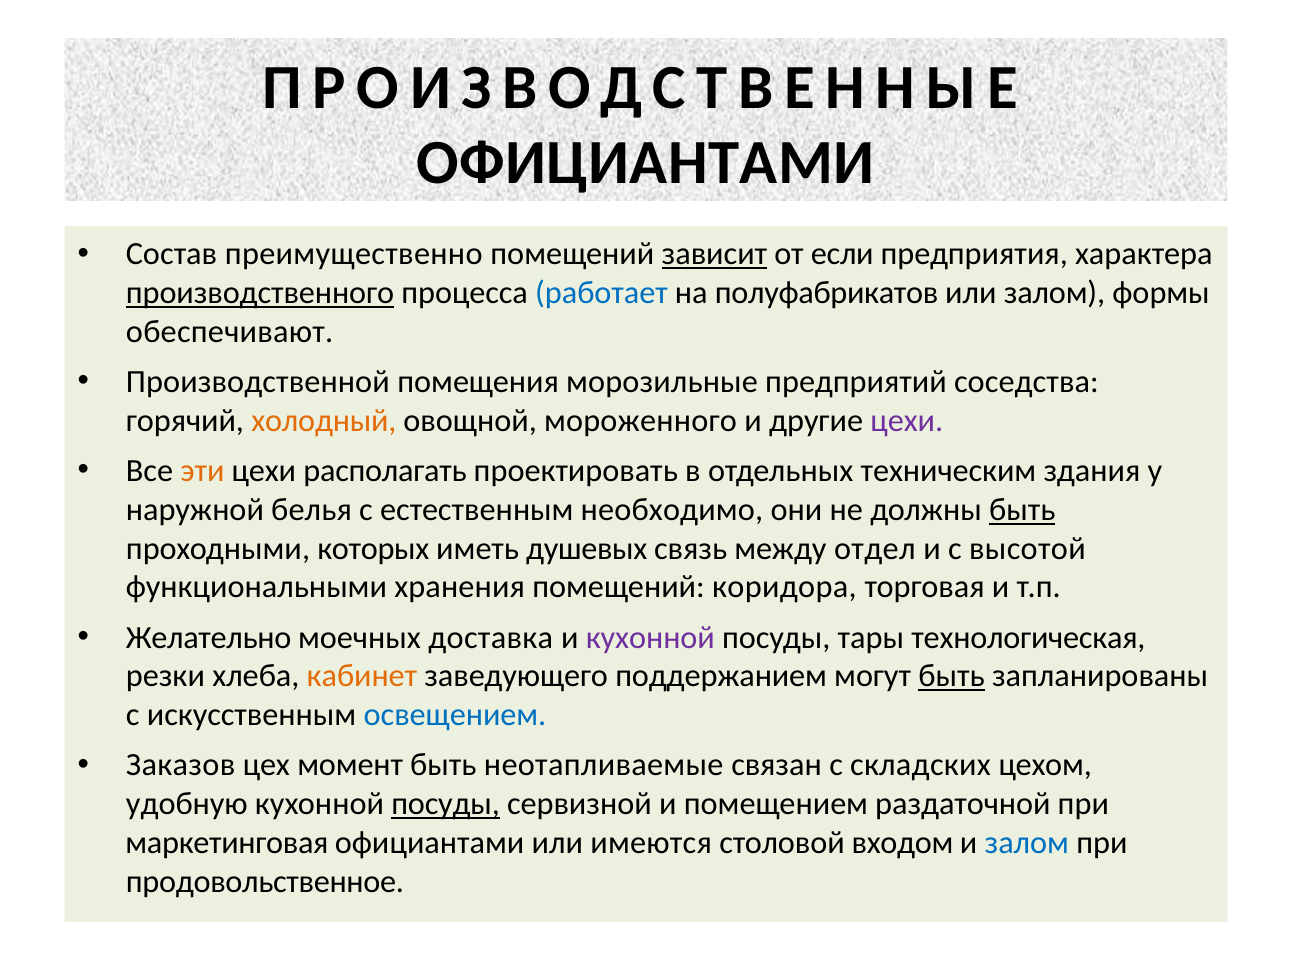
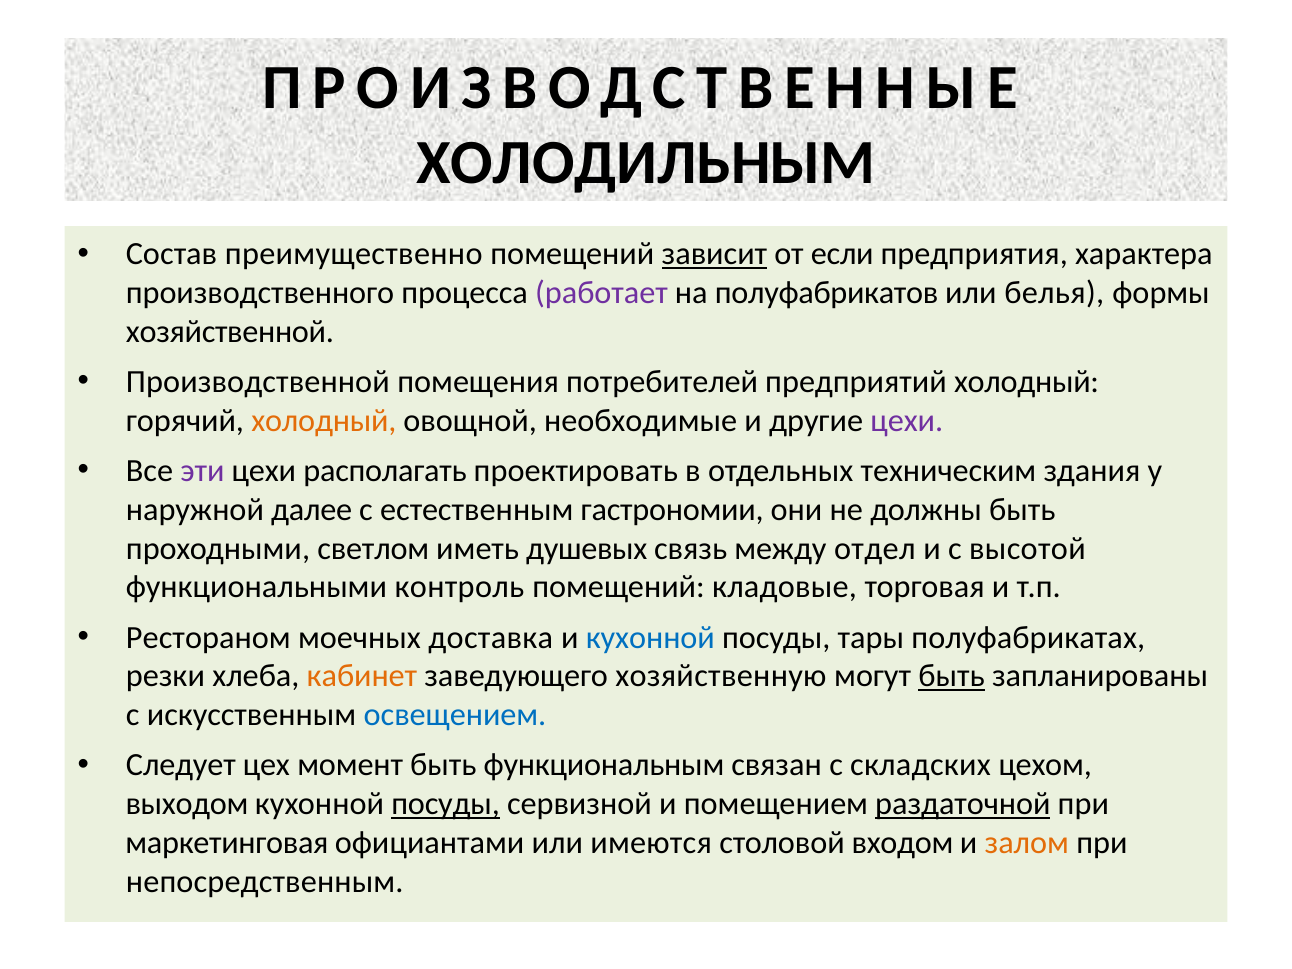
ОФИЦИАНТАМИ: ОФИЦИАНТАМИ -> ХОЛОДИЛЬНЫМ (646, 163)
производственного underline: present -> none (260, 293)
работает colour: blue -> purple (601, 293)
или залом: залом -> белья (1054, 293)
обеспечивают: обеспечивают -> хозяйственной (230, 332)
морозильные: морозильные -> потребителей (662, 382)
предприятий соседства: соседства -> холодный (1027, 382)
мороженного: мороженного -> необходимые (641, 421)
эти colour: orange -> purple (202, 471)
белья: белья -> далее (312, 510)
необходимо: необходимо -> гастрономии (672, 510)
быть underline: present -> none (1022, 510)
которых: которых -> светлом (373, 549)
хранения: хранения -> контроль (460, 587)
коридора: коридора -> кладовые (784, 587)
Желательно: Желательно -> Рестораном (208, 638)
кухонной colour: purple -> blue (650, 638)
технологическая: технологическая -> полуфабрикатах (1028, 638)
поддержанием: поддержанием -> хозяйственную (721, 676)
Заказов: Заказов -> Следует (181, 765)
неотапливаемые: неотапливаемые -> функциональным (604, 765)
удобную: удобную -> выходом (187, 804)
раздаточной underline: none -> present (963, 804)
залом colour: blue -> orange (1027, 843)
продовольственное: продовольственное -> непосредственным (265, 882)
